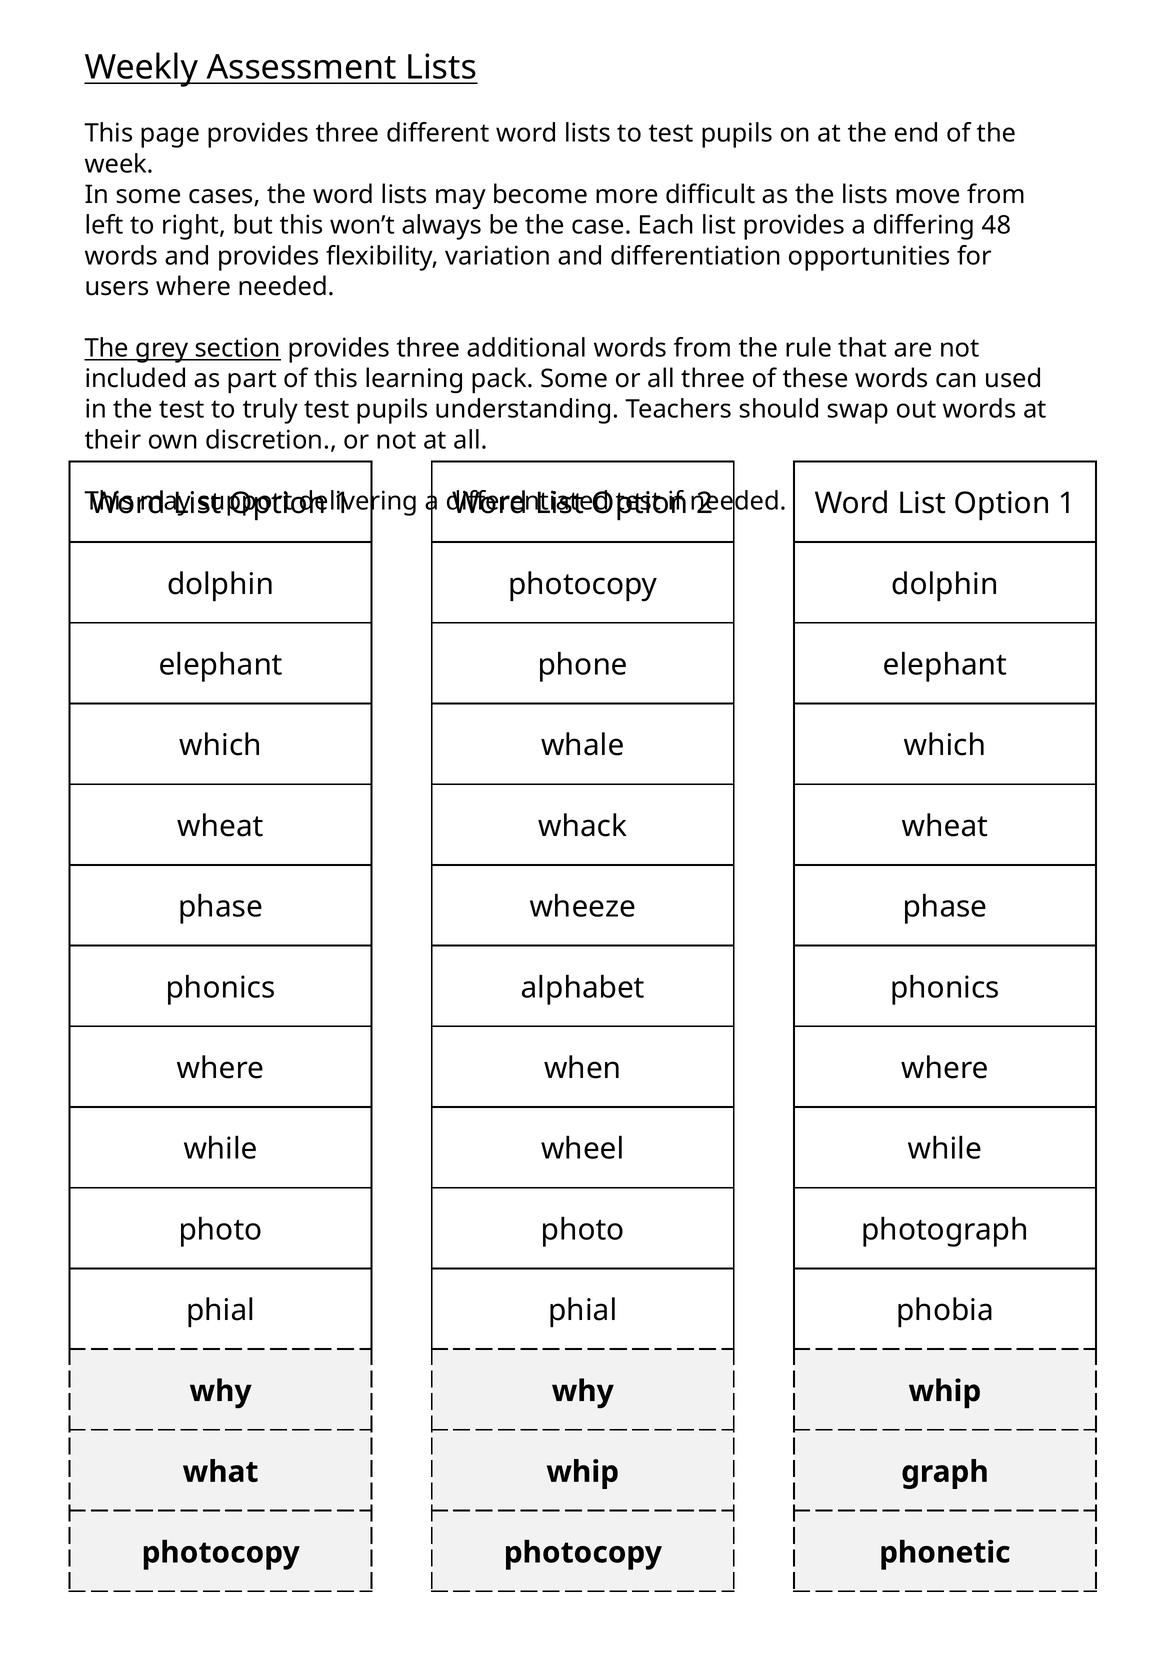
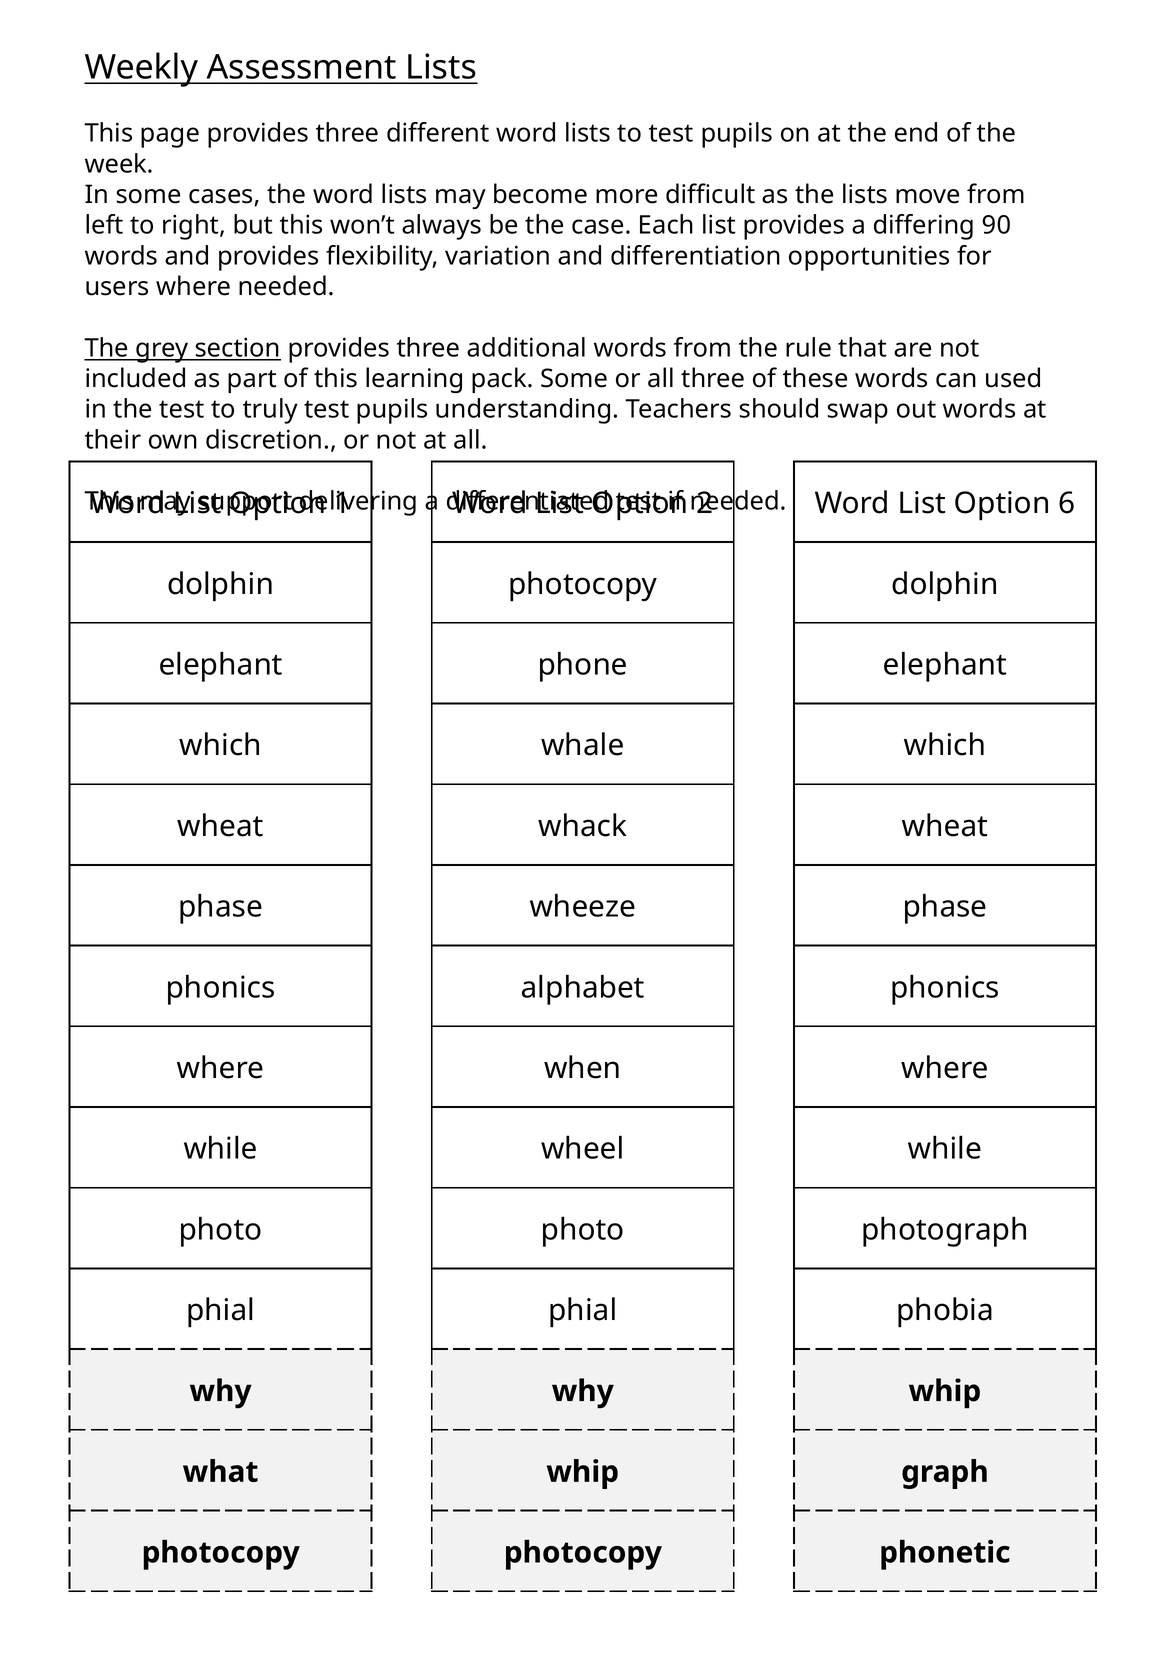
48: 48 -> 90 (997, 225)
1: 1 -> 6 (1067, 504)
